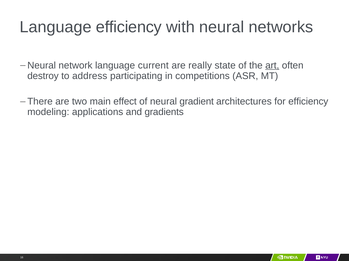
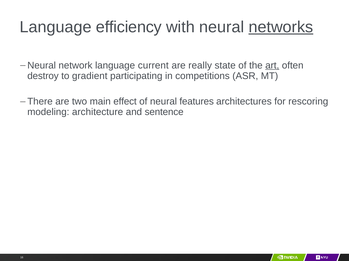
networks underline: none -> present (281, 27)
address: address -> gradient (90, 76)
gradient: gradient -> features (197, 102)
for efficiency: efficiency -> rescoring (308, 102)
applications: applications -> architecture (98, 112)
gradients: gradients -> sentence (164, 112)
